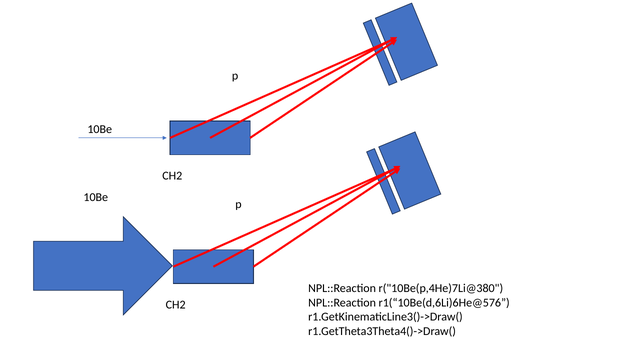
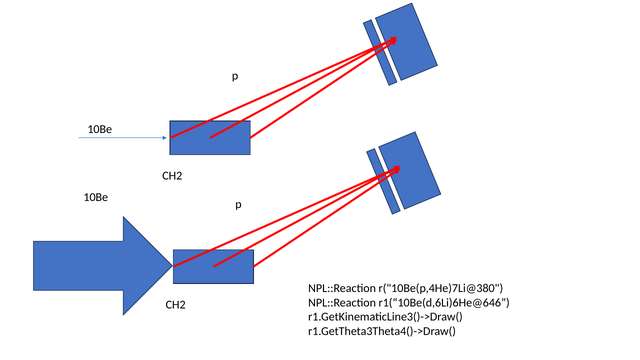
r1(“10Be(d,6Li)6He@576: r1(“10Be(d,6Li)6He@576 -> r1(“10Be(d,6Li)6He@646 (444, 303)
